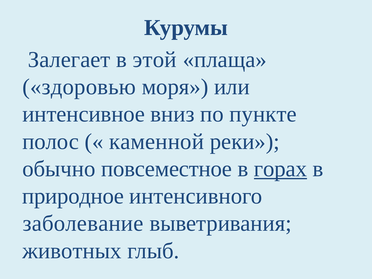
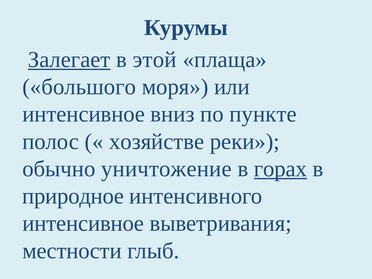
Залегает underline: none -> present (69, 60)
здоровью: здоровью -> большого (79, 87)
каменной: каменной -> хозяйстве (157, 142)
повсеместное: повсеместное -> уничтожение (166, 169)
заболевание: заболевание -> интенсивное (83, 223)
животных: животных -> местности (72, 251)
